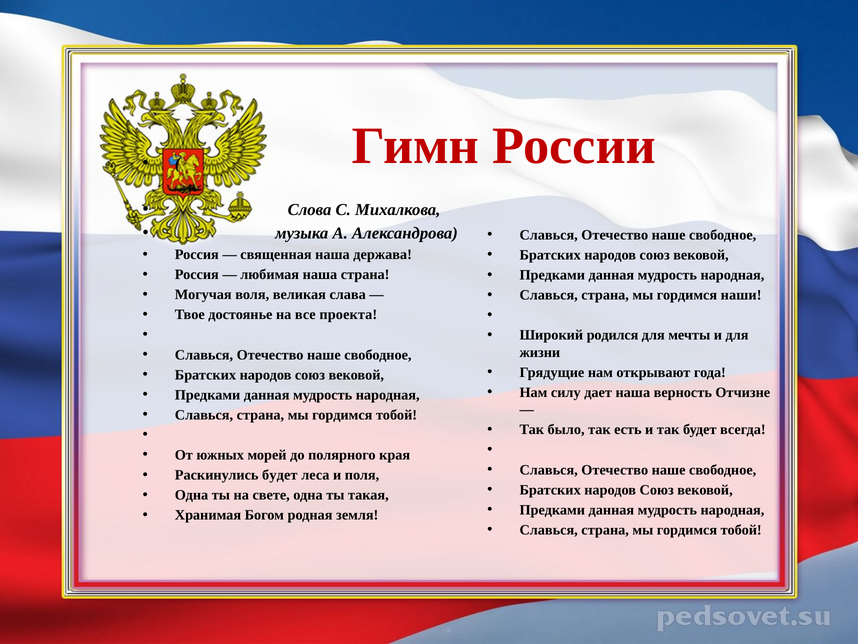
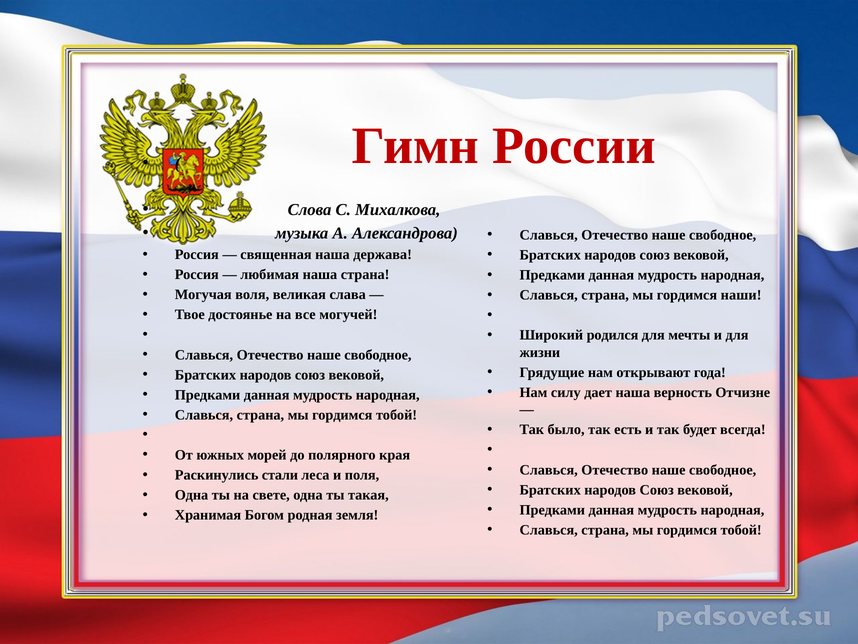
проекта: проекта -> могучей (348, 314)
Раскинулись будет: будет -> стали (280, 475)
